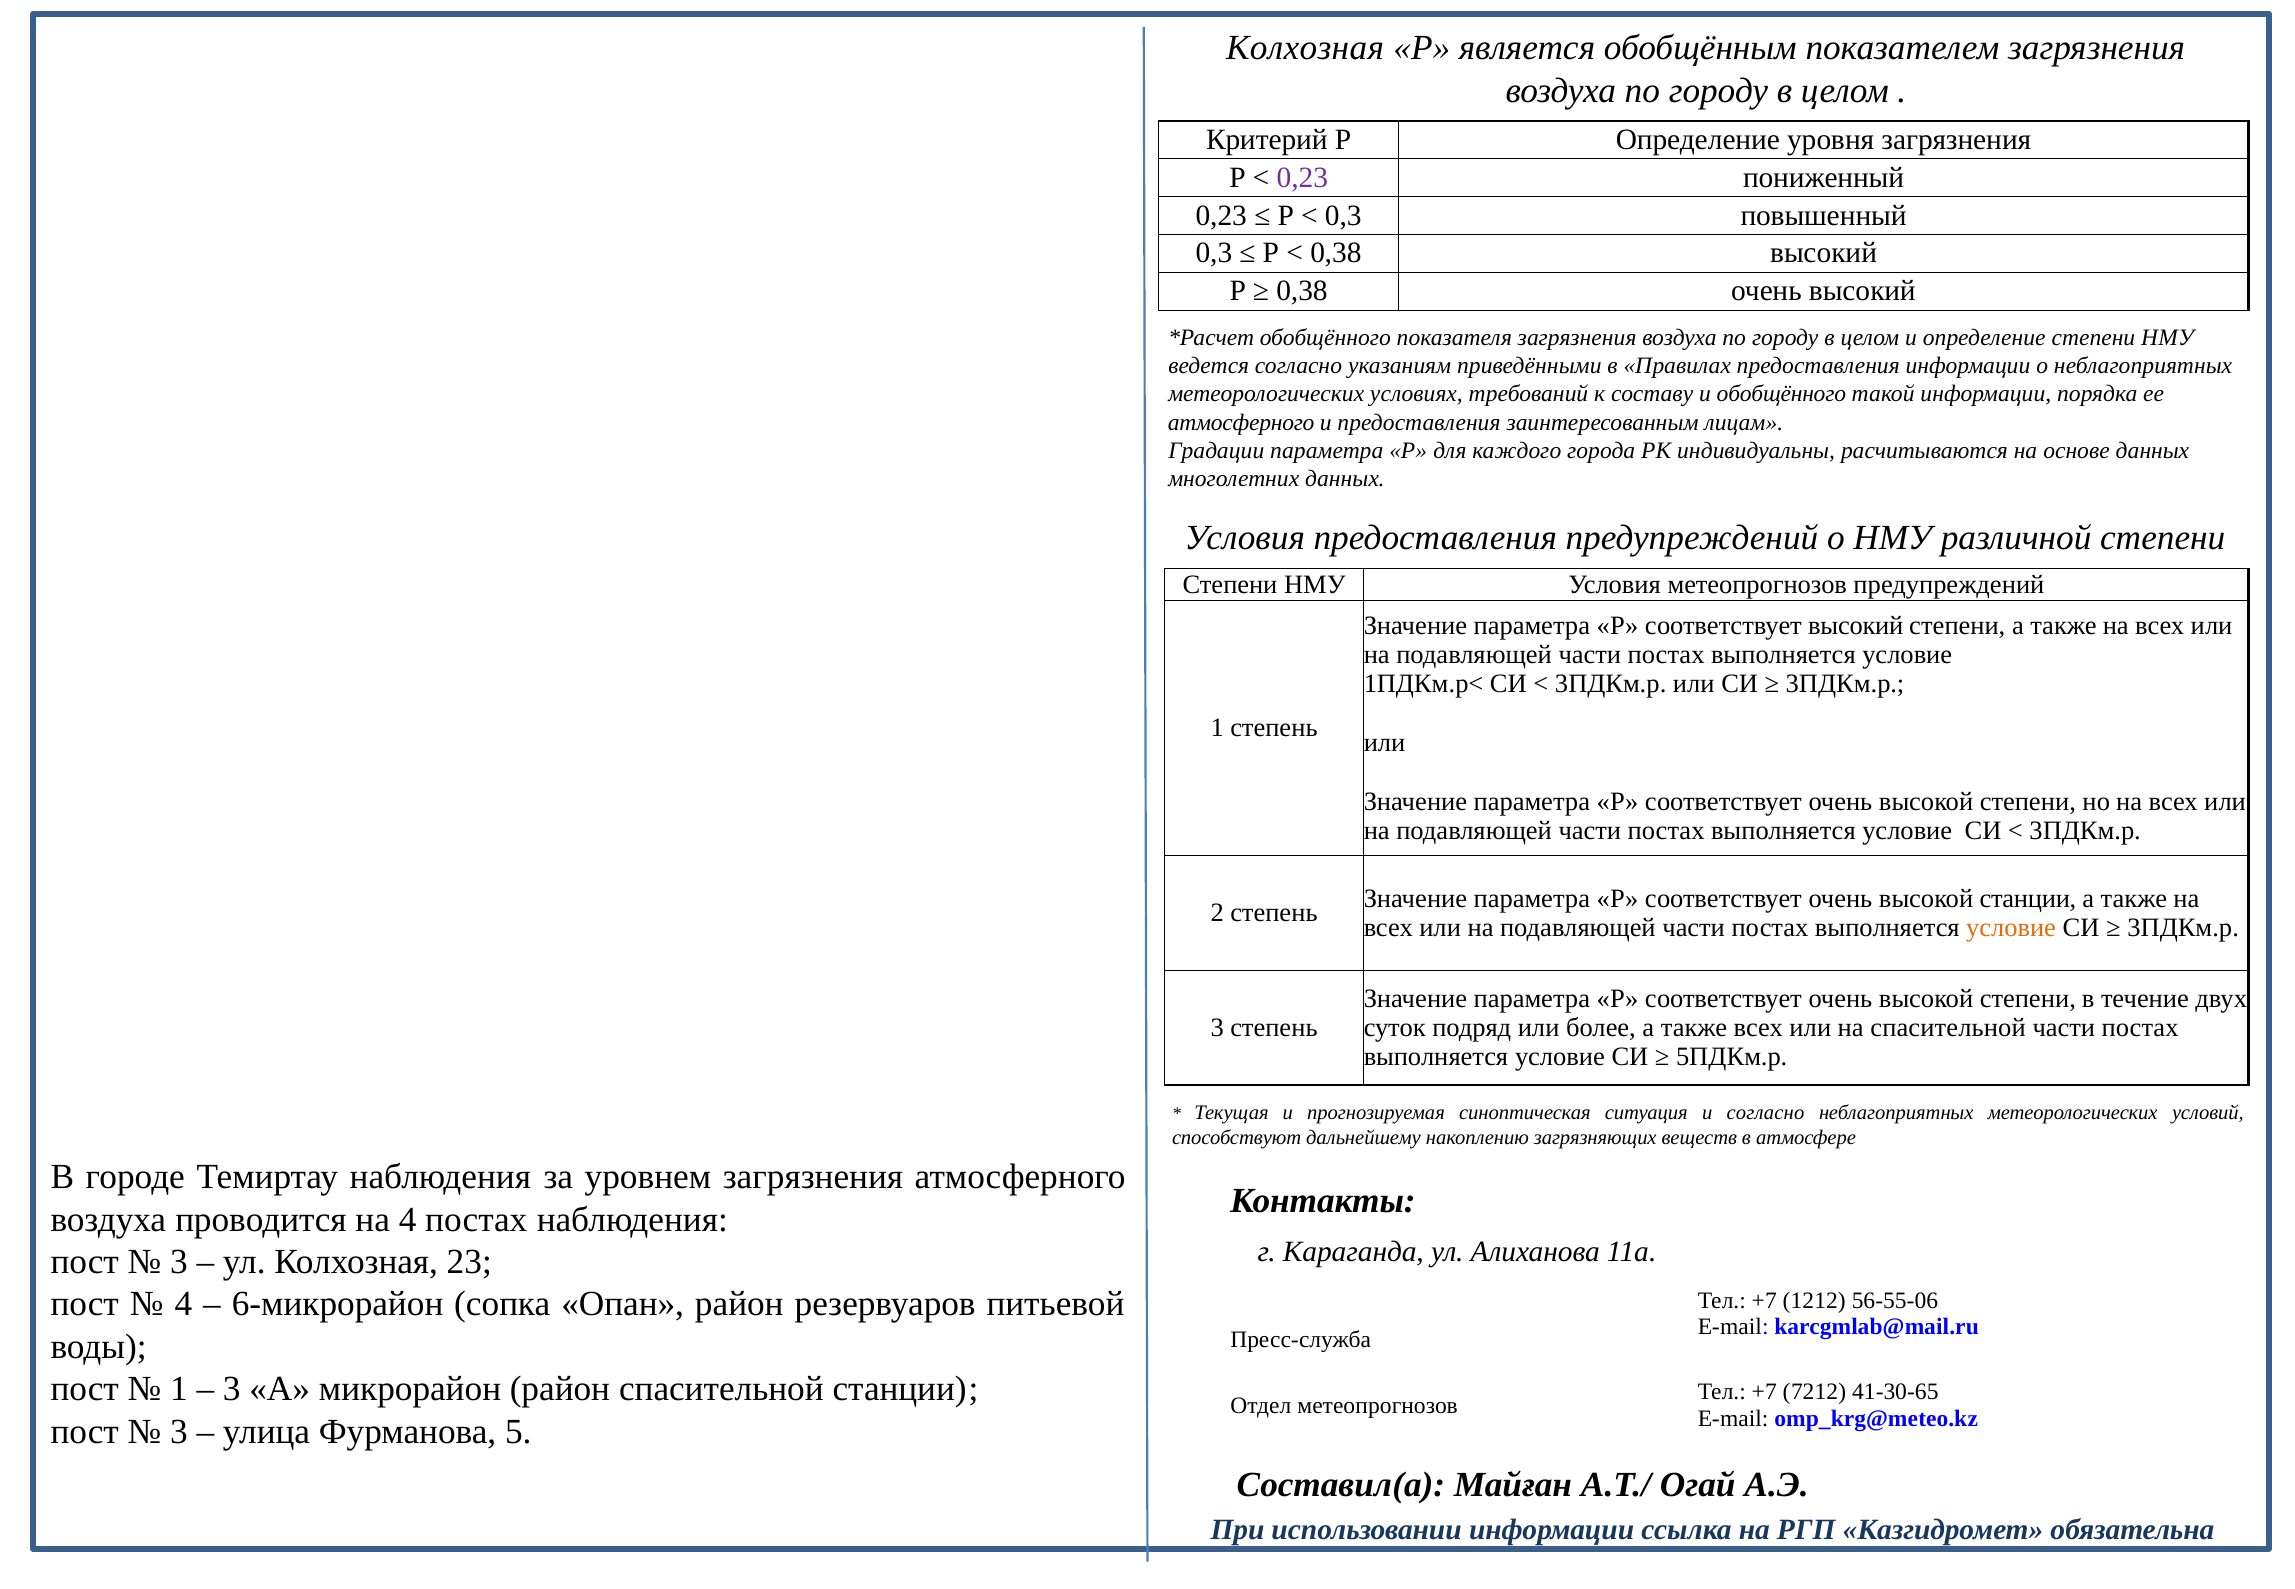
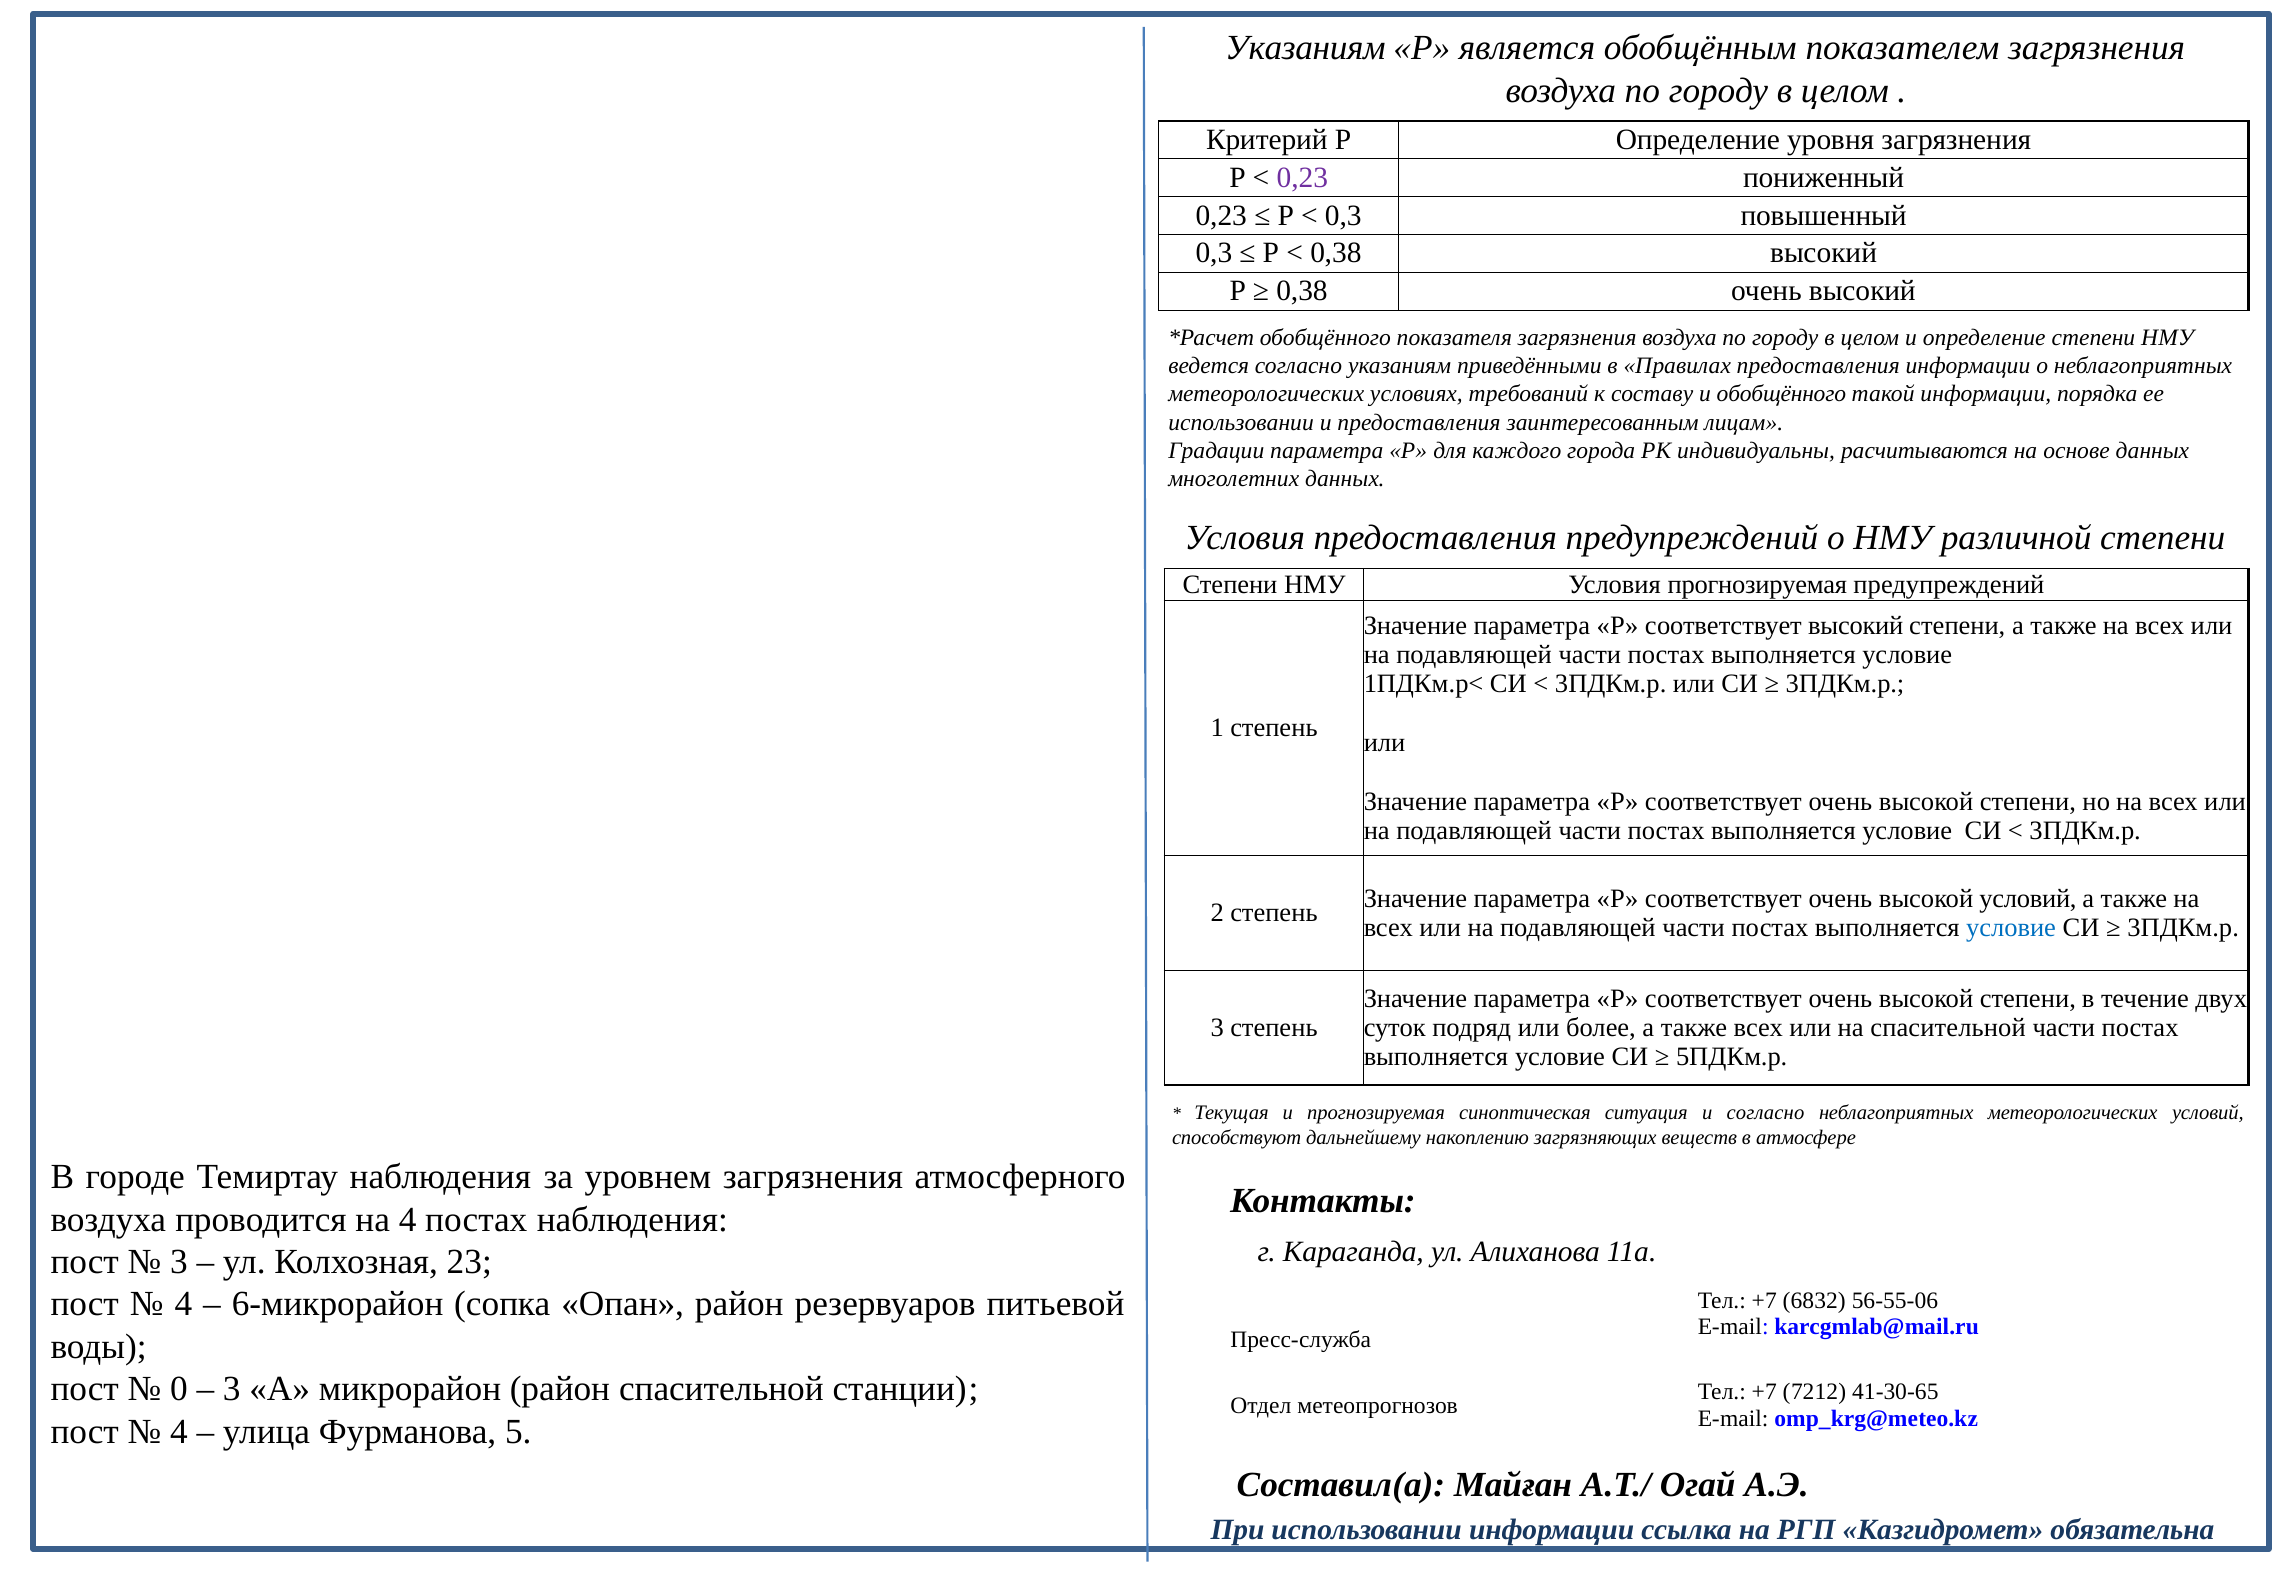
Колхозная: Колхозная -> Указаниям (1305, 48)
атмосферного: атмосферного -> использовании (1241, 422)
Условия метеопрогнозов: метеопрогнозов -> прогнозируемая (1757, 585)
высокой станции: станции -> условий (2028, 898)
условие colour: orange -> blue (2011, 928)
1212: 1212 -> 6832 (1814, 1300)
1: 1 -> 0 (179, 1389)
3: 3 -> 4 (179, 1431)
